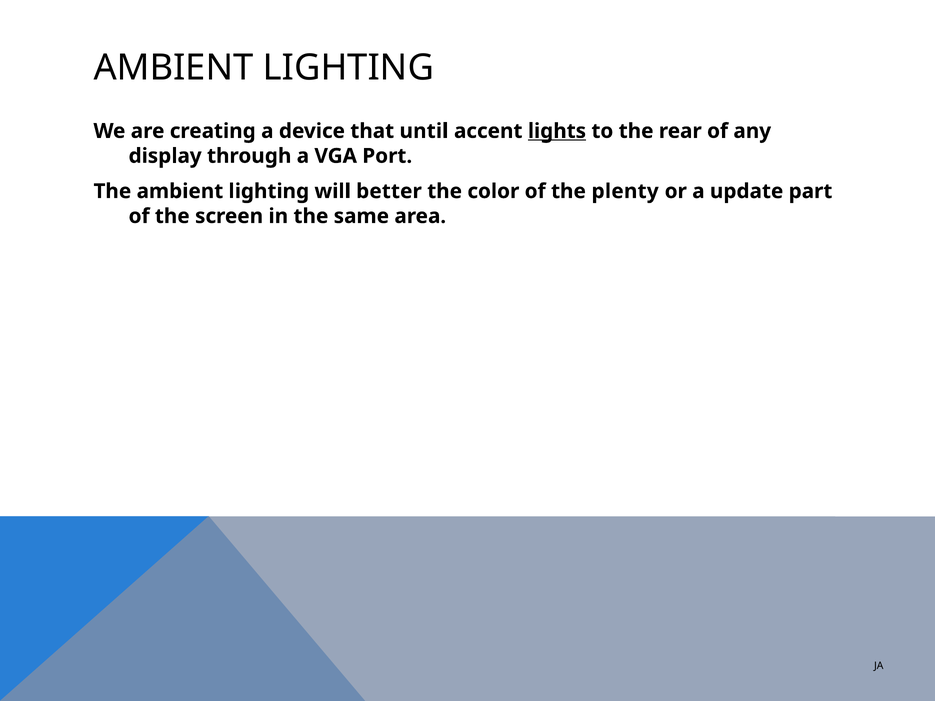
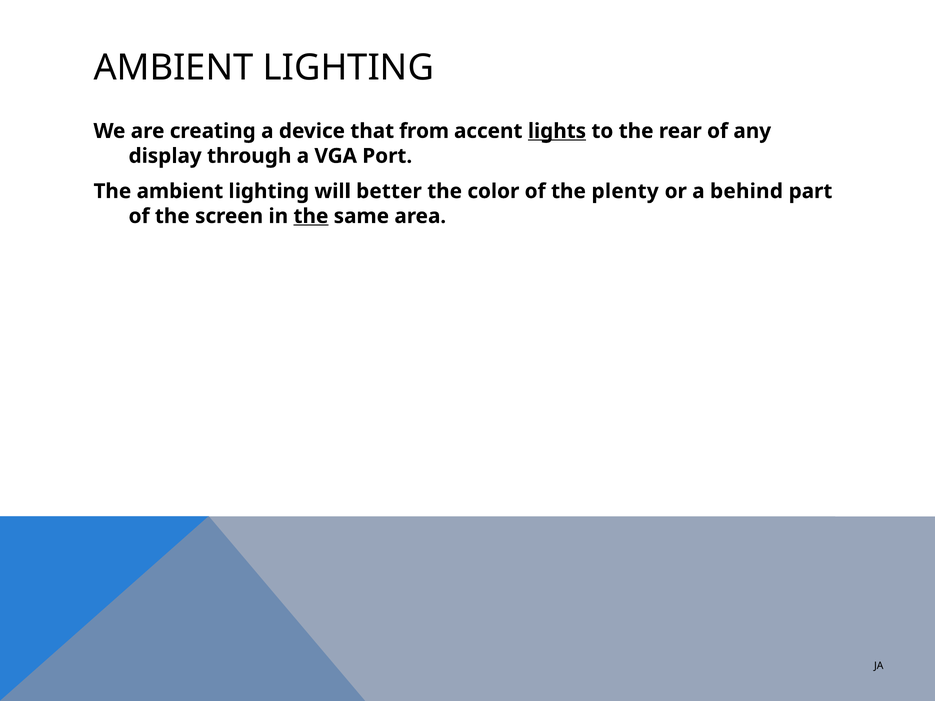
until: until -> from (424, 131)
update: update -> behind (746, 191)
the underline: none -> present (311, 216)
